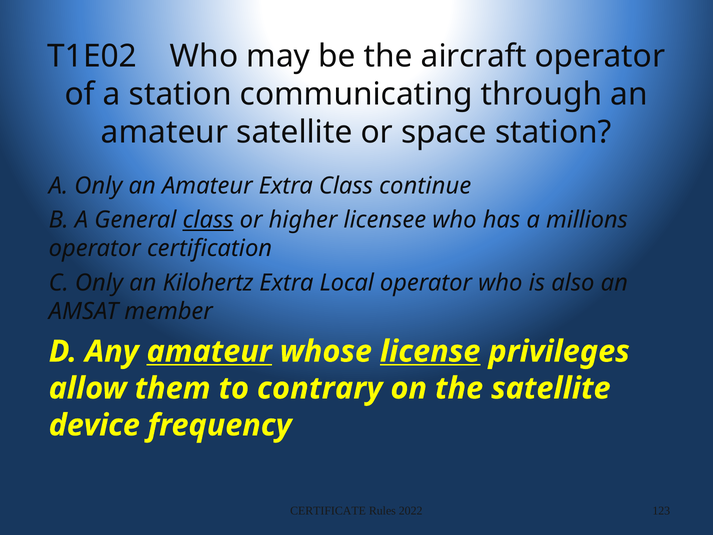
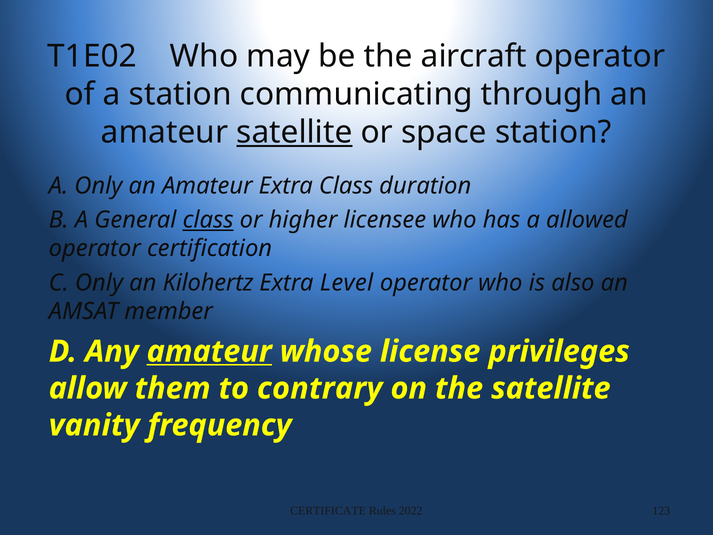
satellite underline: none -> present (294, 132)
continue: continue -> duration (425, 186)
millions: millions -> allowed (587, 220)
Local: Local -> Level (347, 283)
license underline: present -> none (430, 351)
device: device -> vanity (94, 425)
